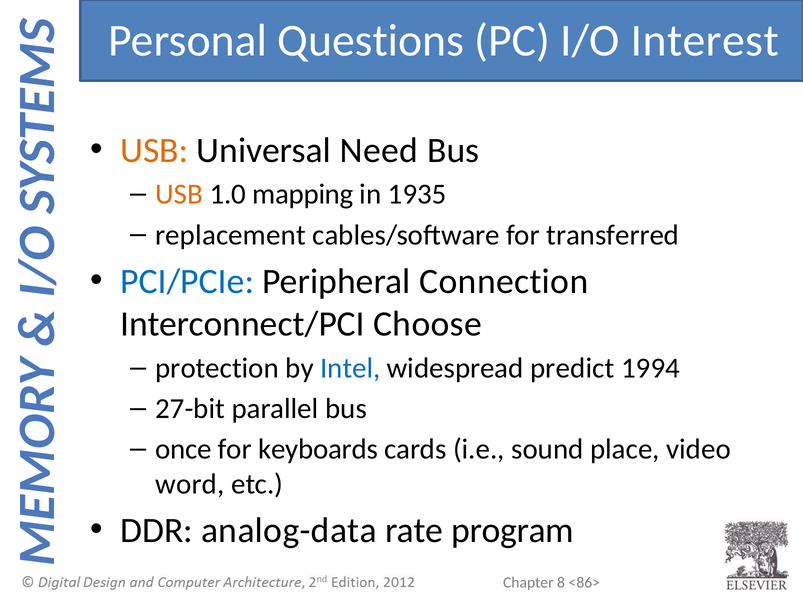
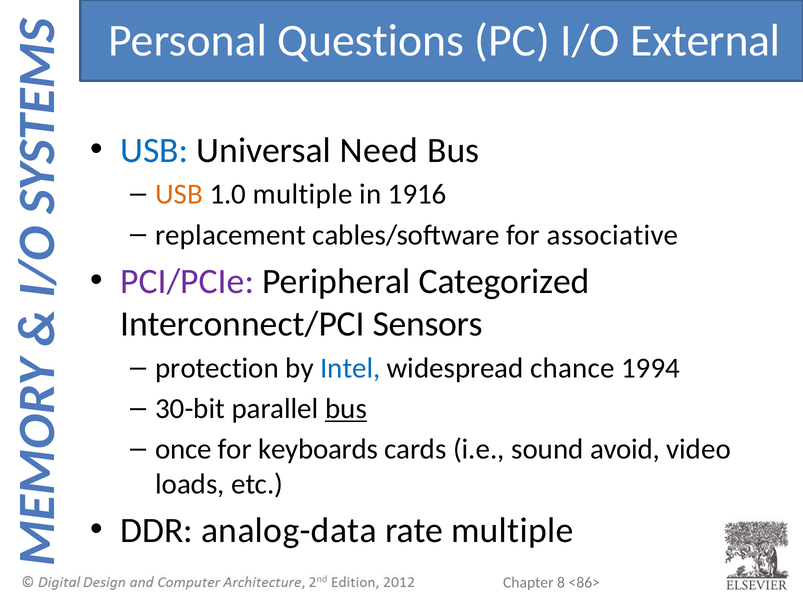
Interest: Interest -> External (705, 41)
USB colour: orange -> blue (154, 150)
1.0 mapping: mapping -> multiple (303, 195)
1935: 1935 -> 1916 (417, 195)
transferred: transferred -> associative (613, 235)
PCI/PCIe colour: blue -> purple (187, 281)
Connection: Connection -> Categorized (504, 281)
Choose: Choose -> Sensors (428, 324)
predict: predict -> chance (572, 368)
27-bit: 27-bit -> 30-bit (190, 409)
bus underline: none -> present (346, 409)
place: place -> avoid (625, 450)
word: word -> loads (190, 484)
rate program: program -> multiple (512, 531)
